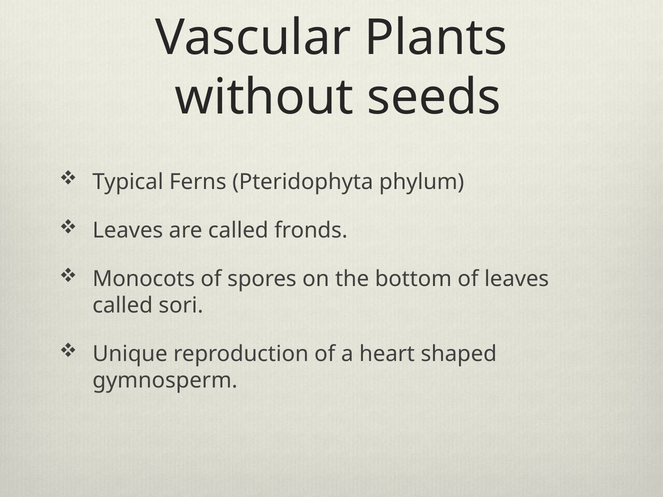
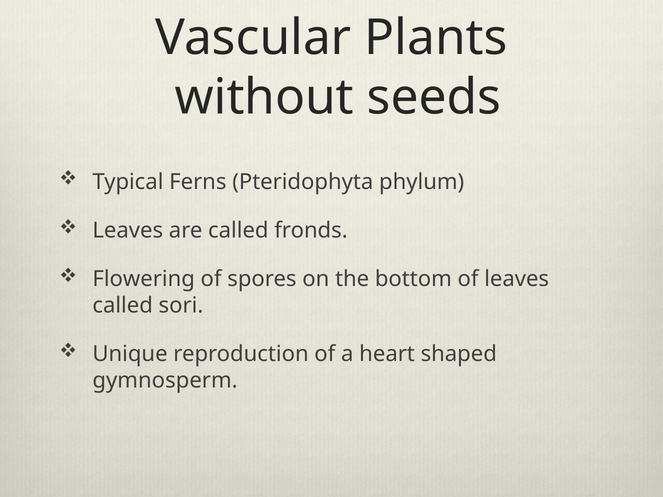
Monocots: Monocots -> Flowering (144, 279)
